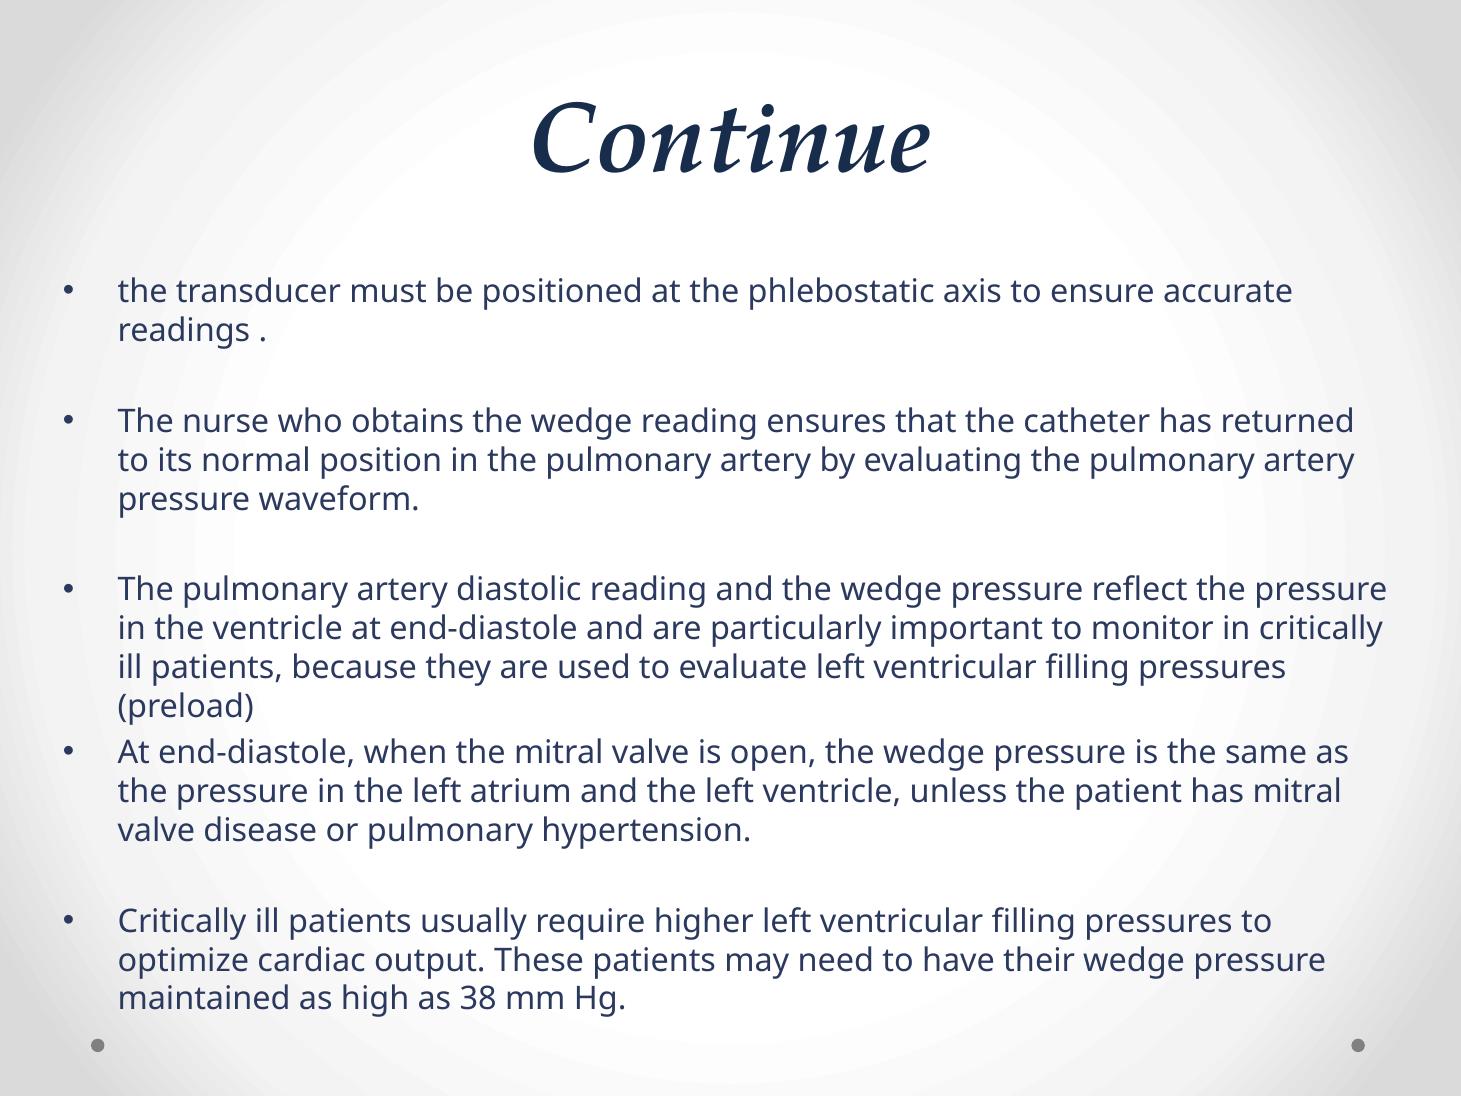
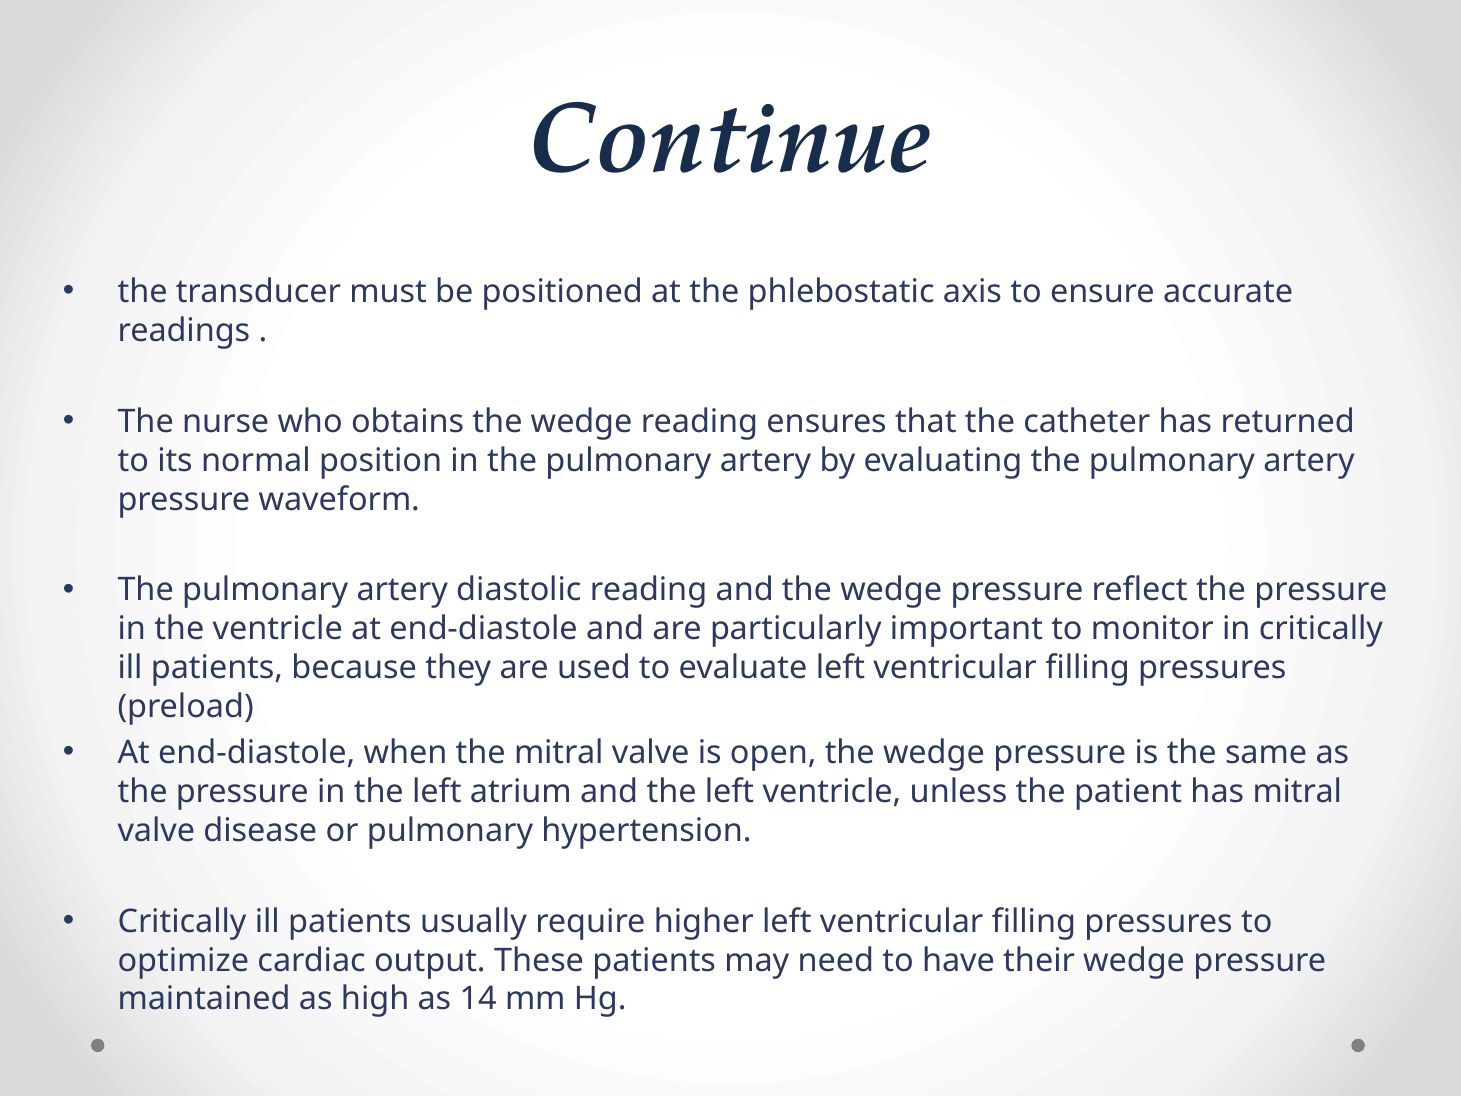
38: 38 -> 14 (478, 999)
